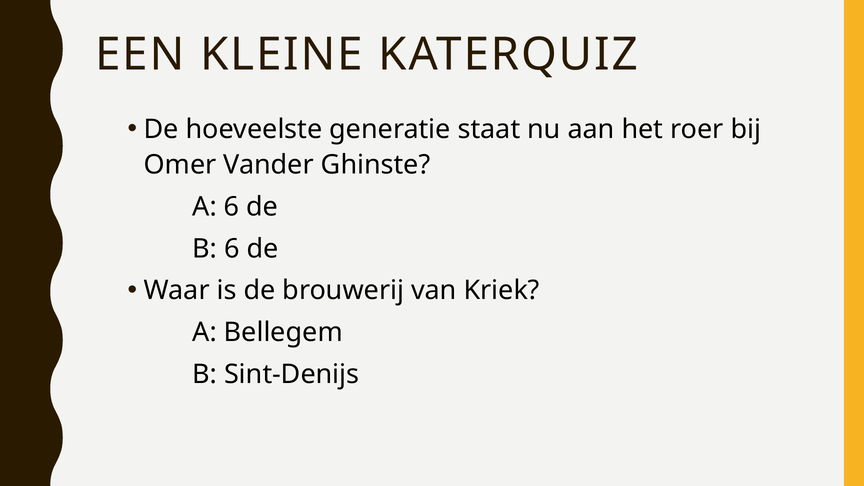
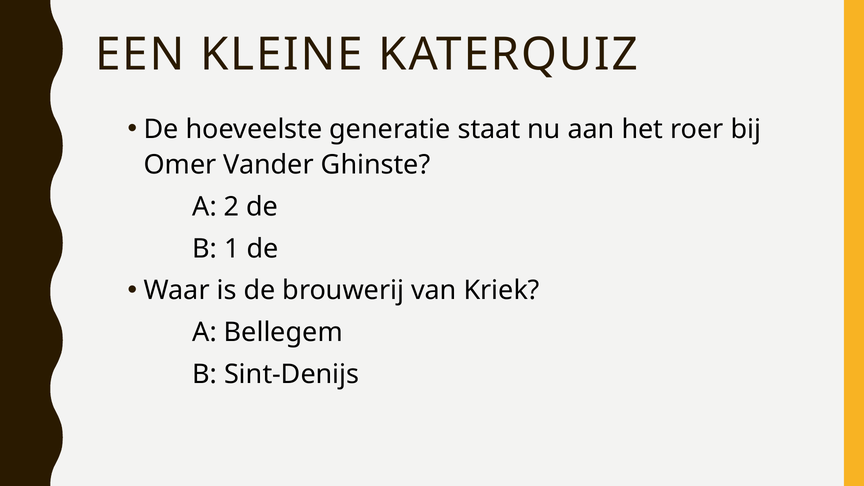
A 6: 6 -> 2 (232, 207)
B 6: 6 -> 1 (232, 249)
